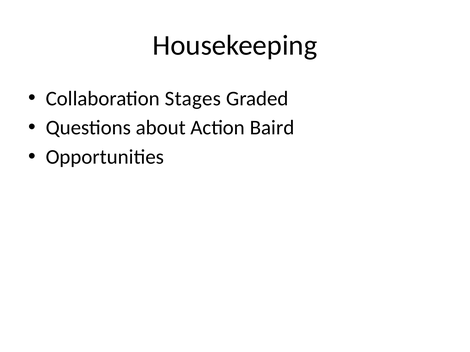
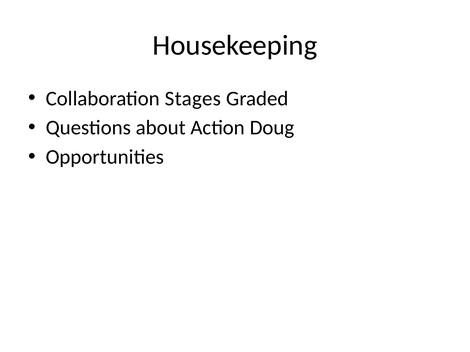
Baird: Baird -> Doug (272, 128)
